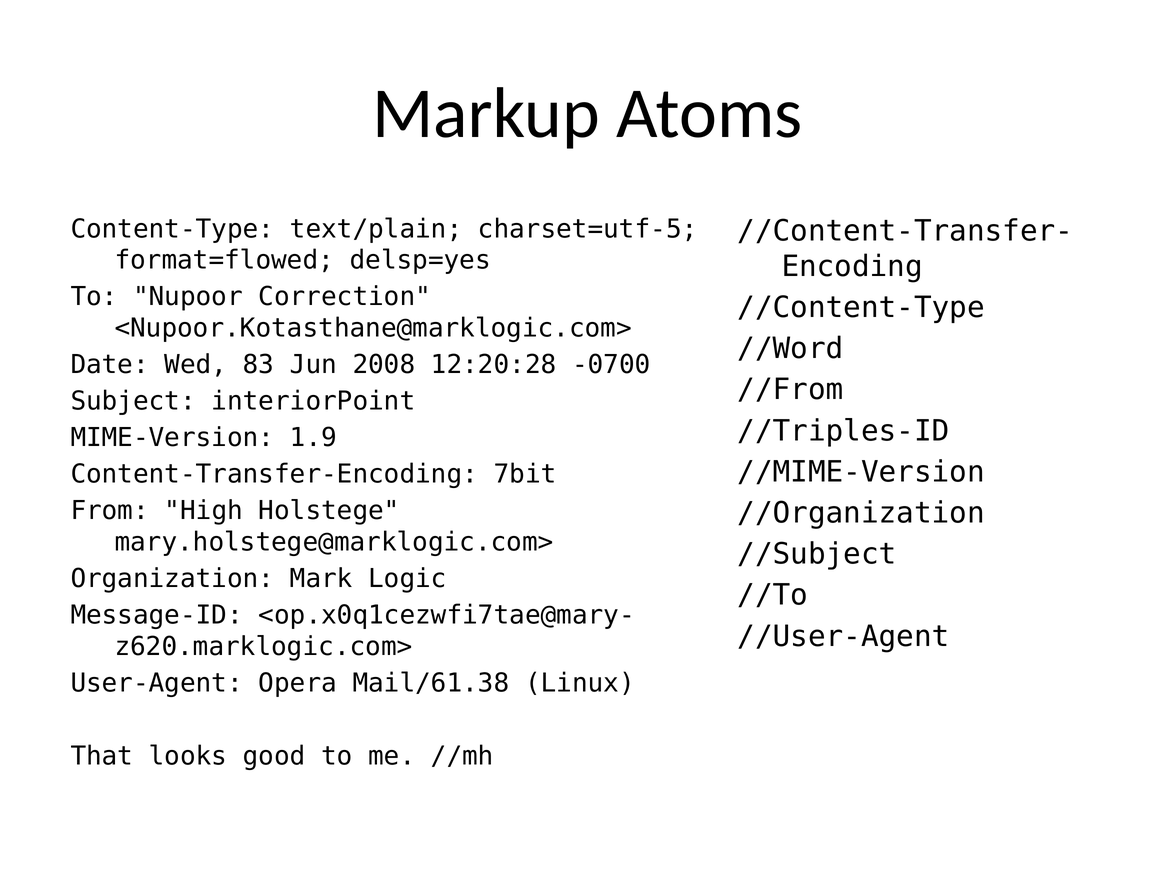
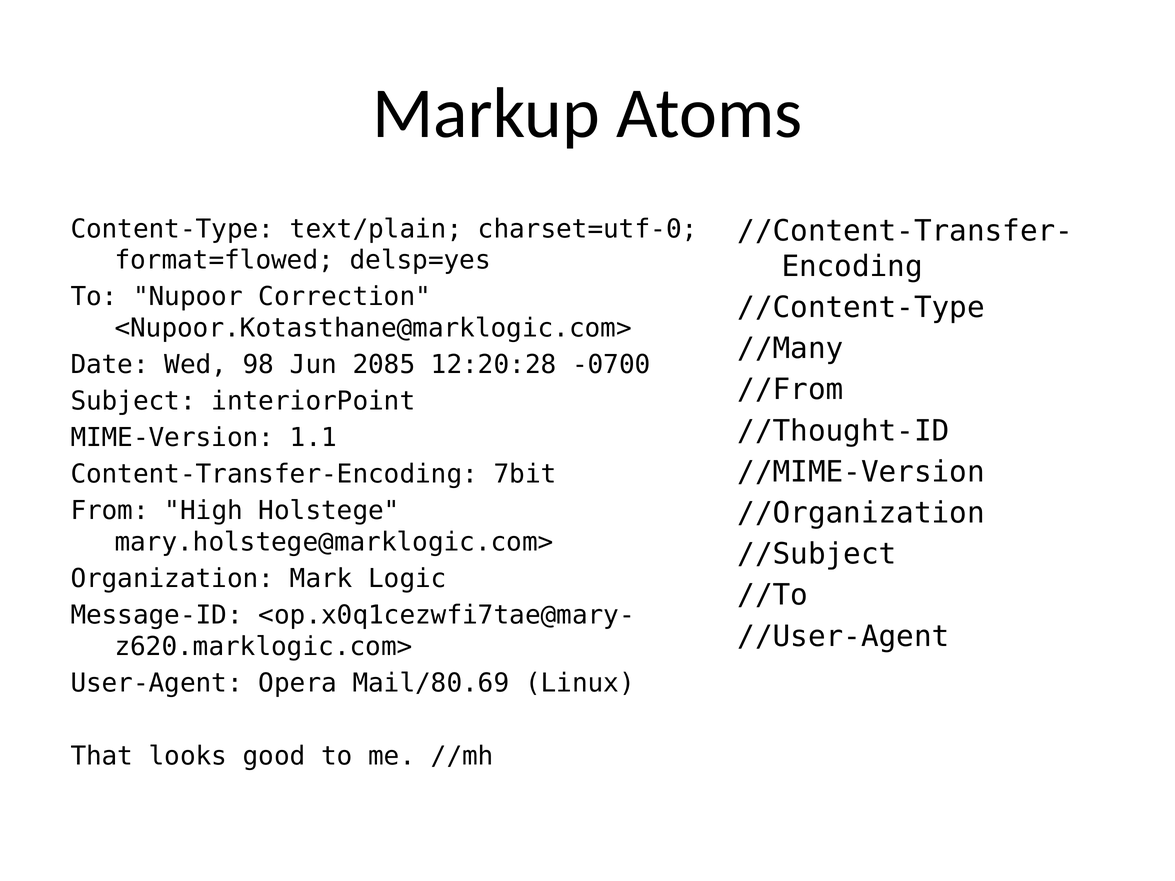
charset=utf-5: charset=utf-5 -> charset=utf-0 (588, 229)
//Word: //Word -> //Many (790, 349)
83: 83 -> 98 (258, 365)
2008: 2008 -> 2085 (384, 365)
//Triples-ID: //Triples-ID -> //Thought-ID (843, 431)
1.9: 1.9 -> 1.1 (313, 438)
Mail/61.38: Mail/61.38 -> Mail/80.69 (431, 683)
